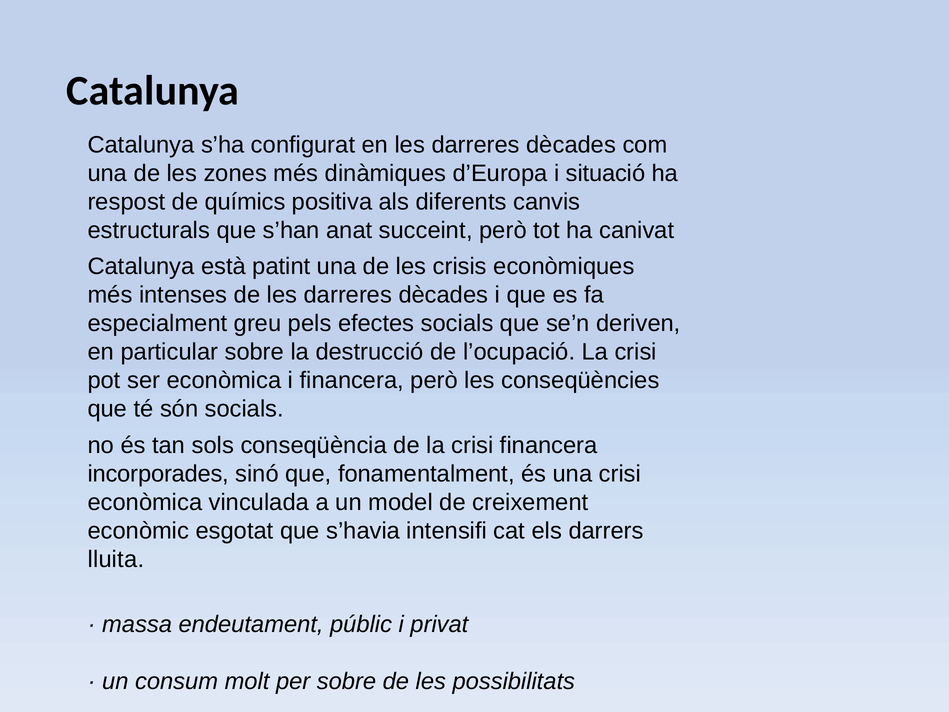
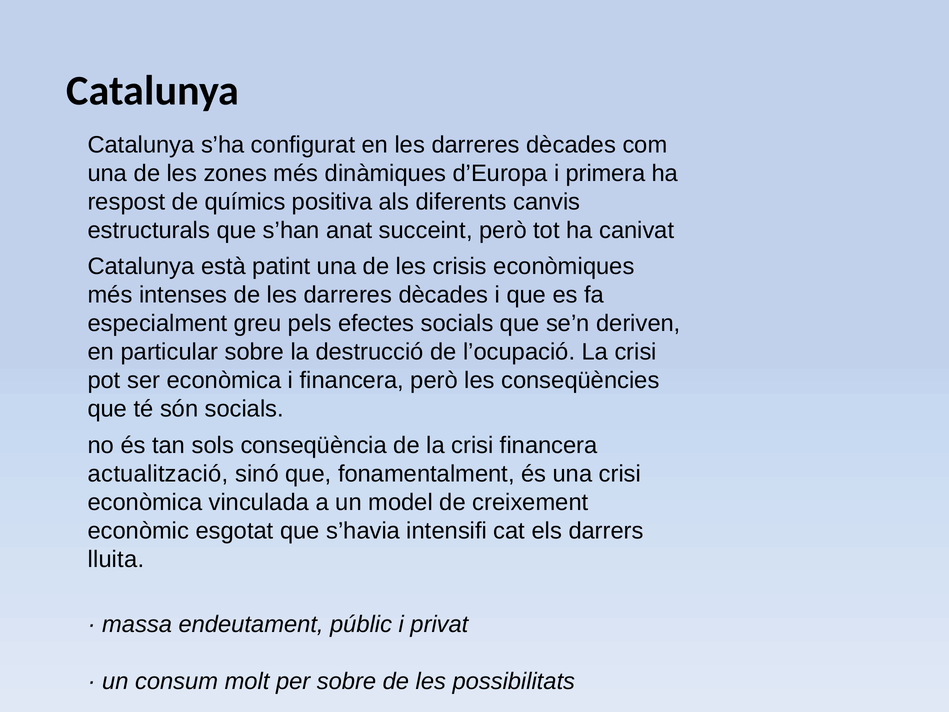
situació: situació -> primera (606, 173)
incorporades: incorporades -> actualització (158, 474)
